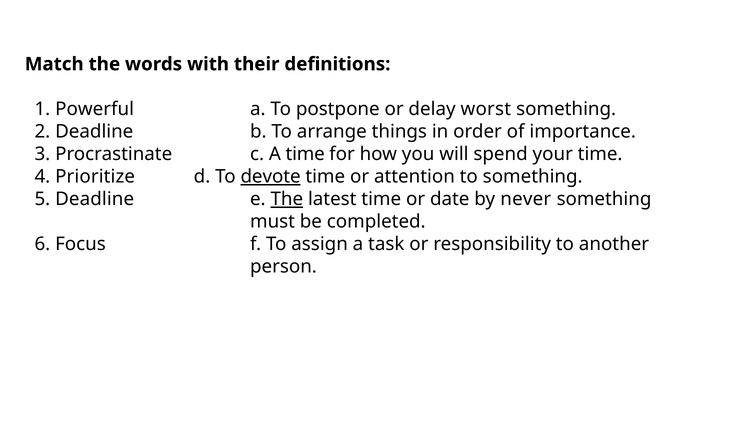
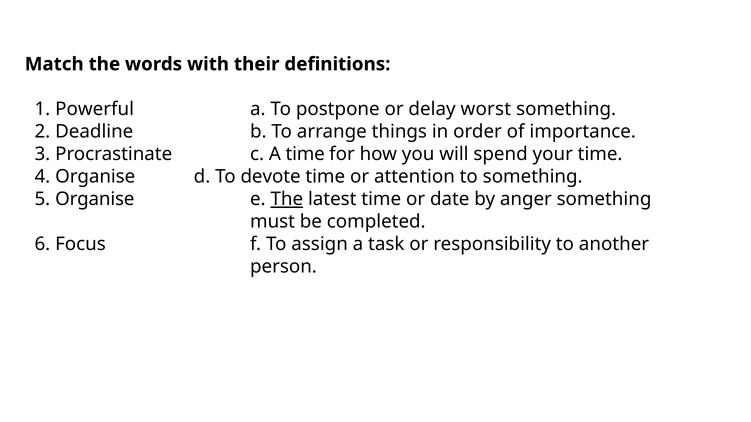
4 Prioritize: Prioritize -> Organise (95, 177)
devote underline: present -> none (271, 177)
5 Deadline: Deadline -> Organise (95, 199)
never: never -> anger (526, 199)
